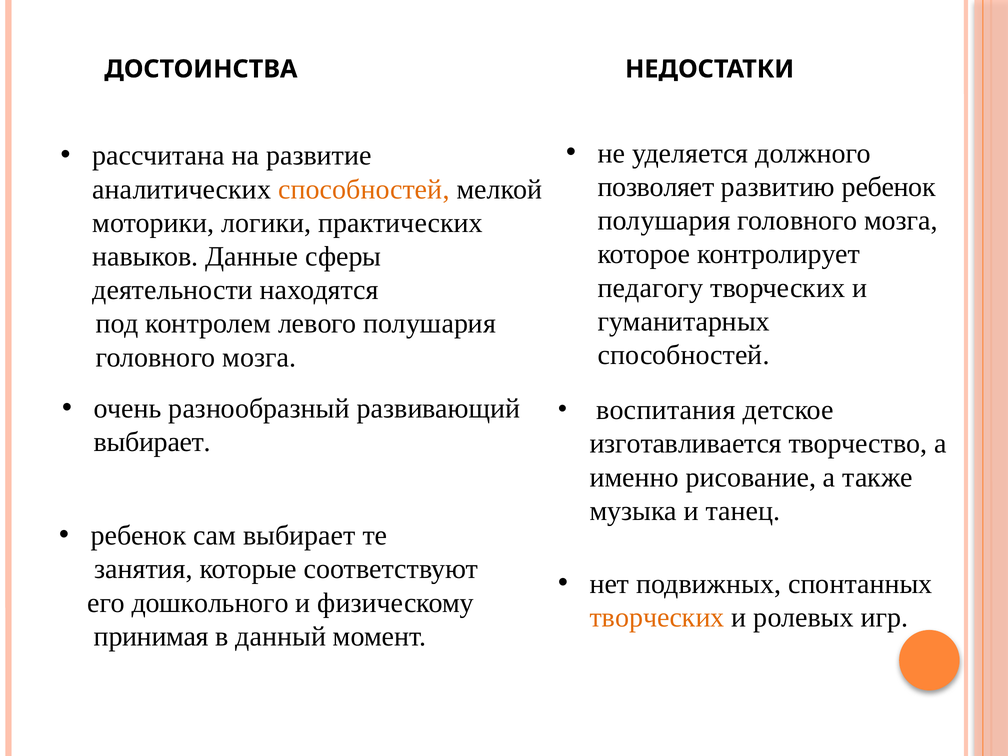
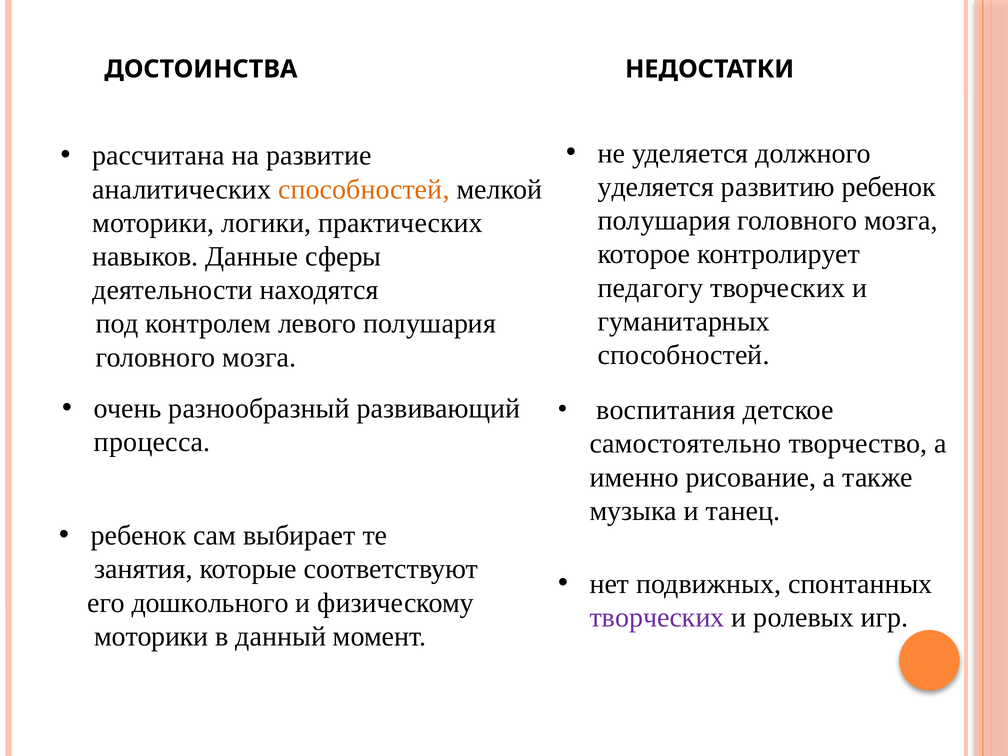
позволяет: позволяет -> уделяется (656, 187)
выбирает: выбирает -> процесса (152, 442)
изготавливается: изготавливается -> самостоятельно (685, 444)
творческих colour: orange -> purple (657, 617)
принимая: принимая -> моторики (151, 636)
